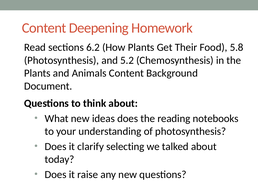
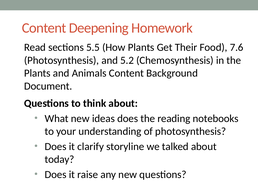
6.2: 6.2 -> 5.5 (93, 47)
5.8: 5.8 -> 7.6 (237, 47)
selecting: selecting -> storyline (125, 146)
